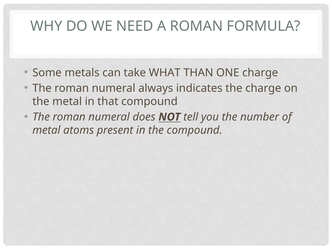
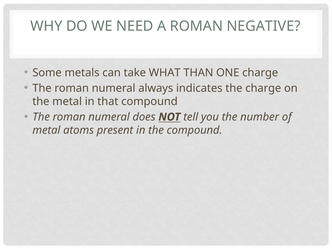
FORMULA: FORMULA -> NEGATIVE (264, 26)
